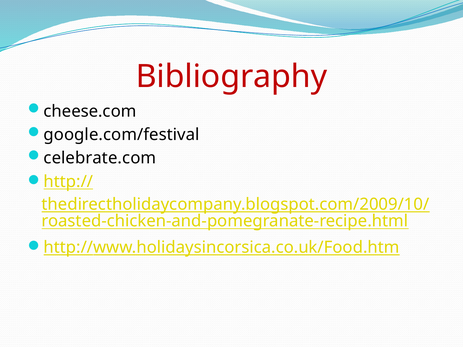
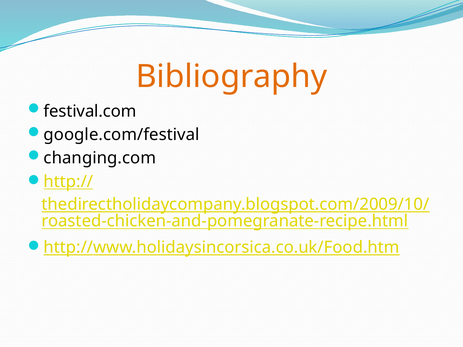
Bibliography colour: red -> orange (231, 76)
cheese.com: cheese.com -> festival.com (90, 111)
celebrate.com: celebrate.com -> changing.com (100, 158)
